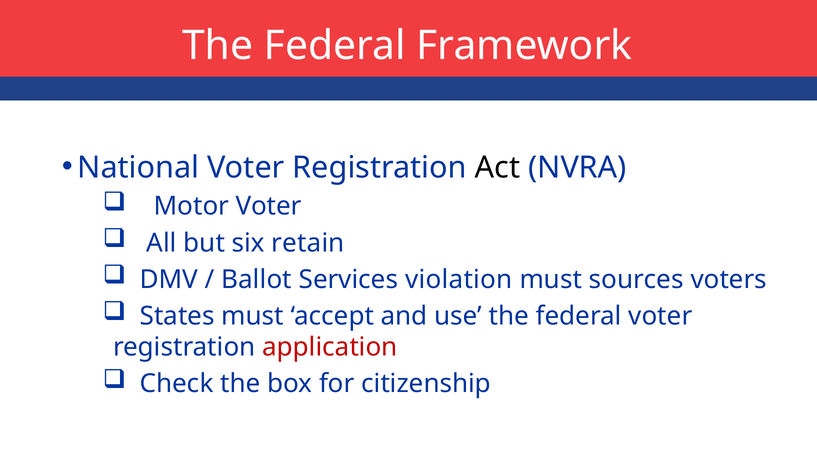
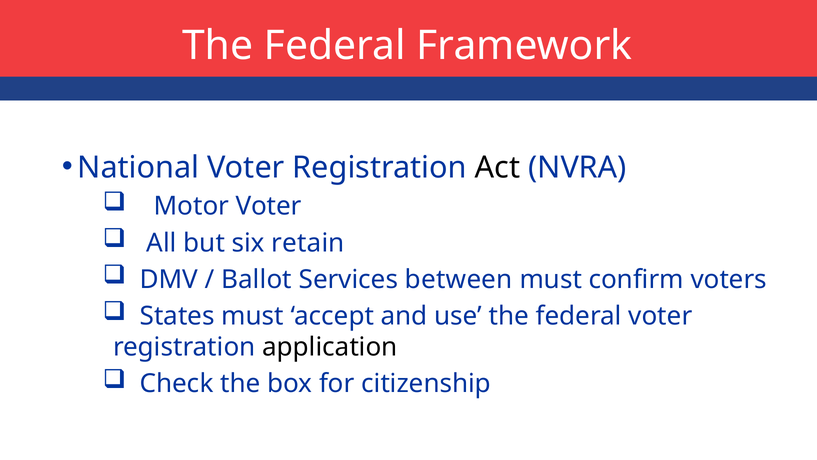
violation: violation -> between (459, 279)
sources: sources -> confirm (636, 279)
application colour: red -> black (330, 347)
